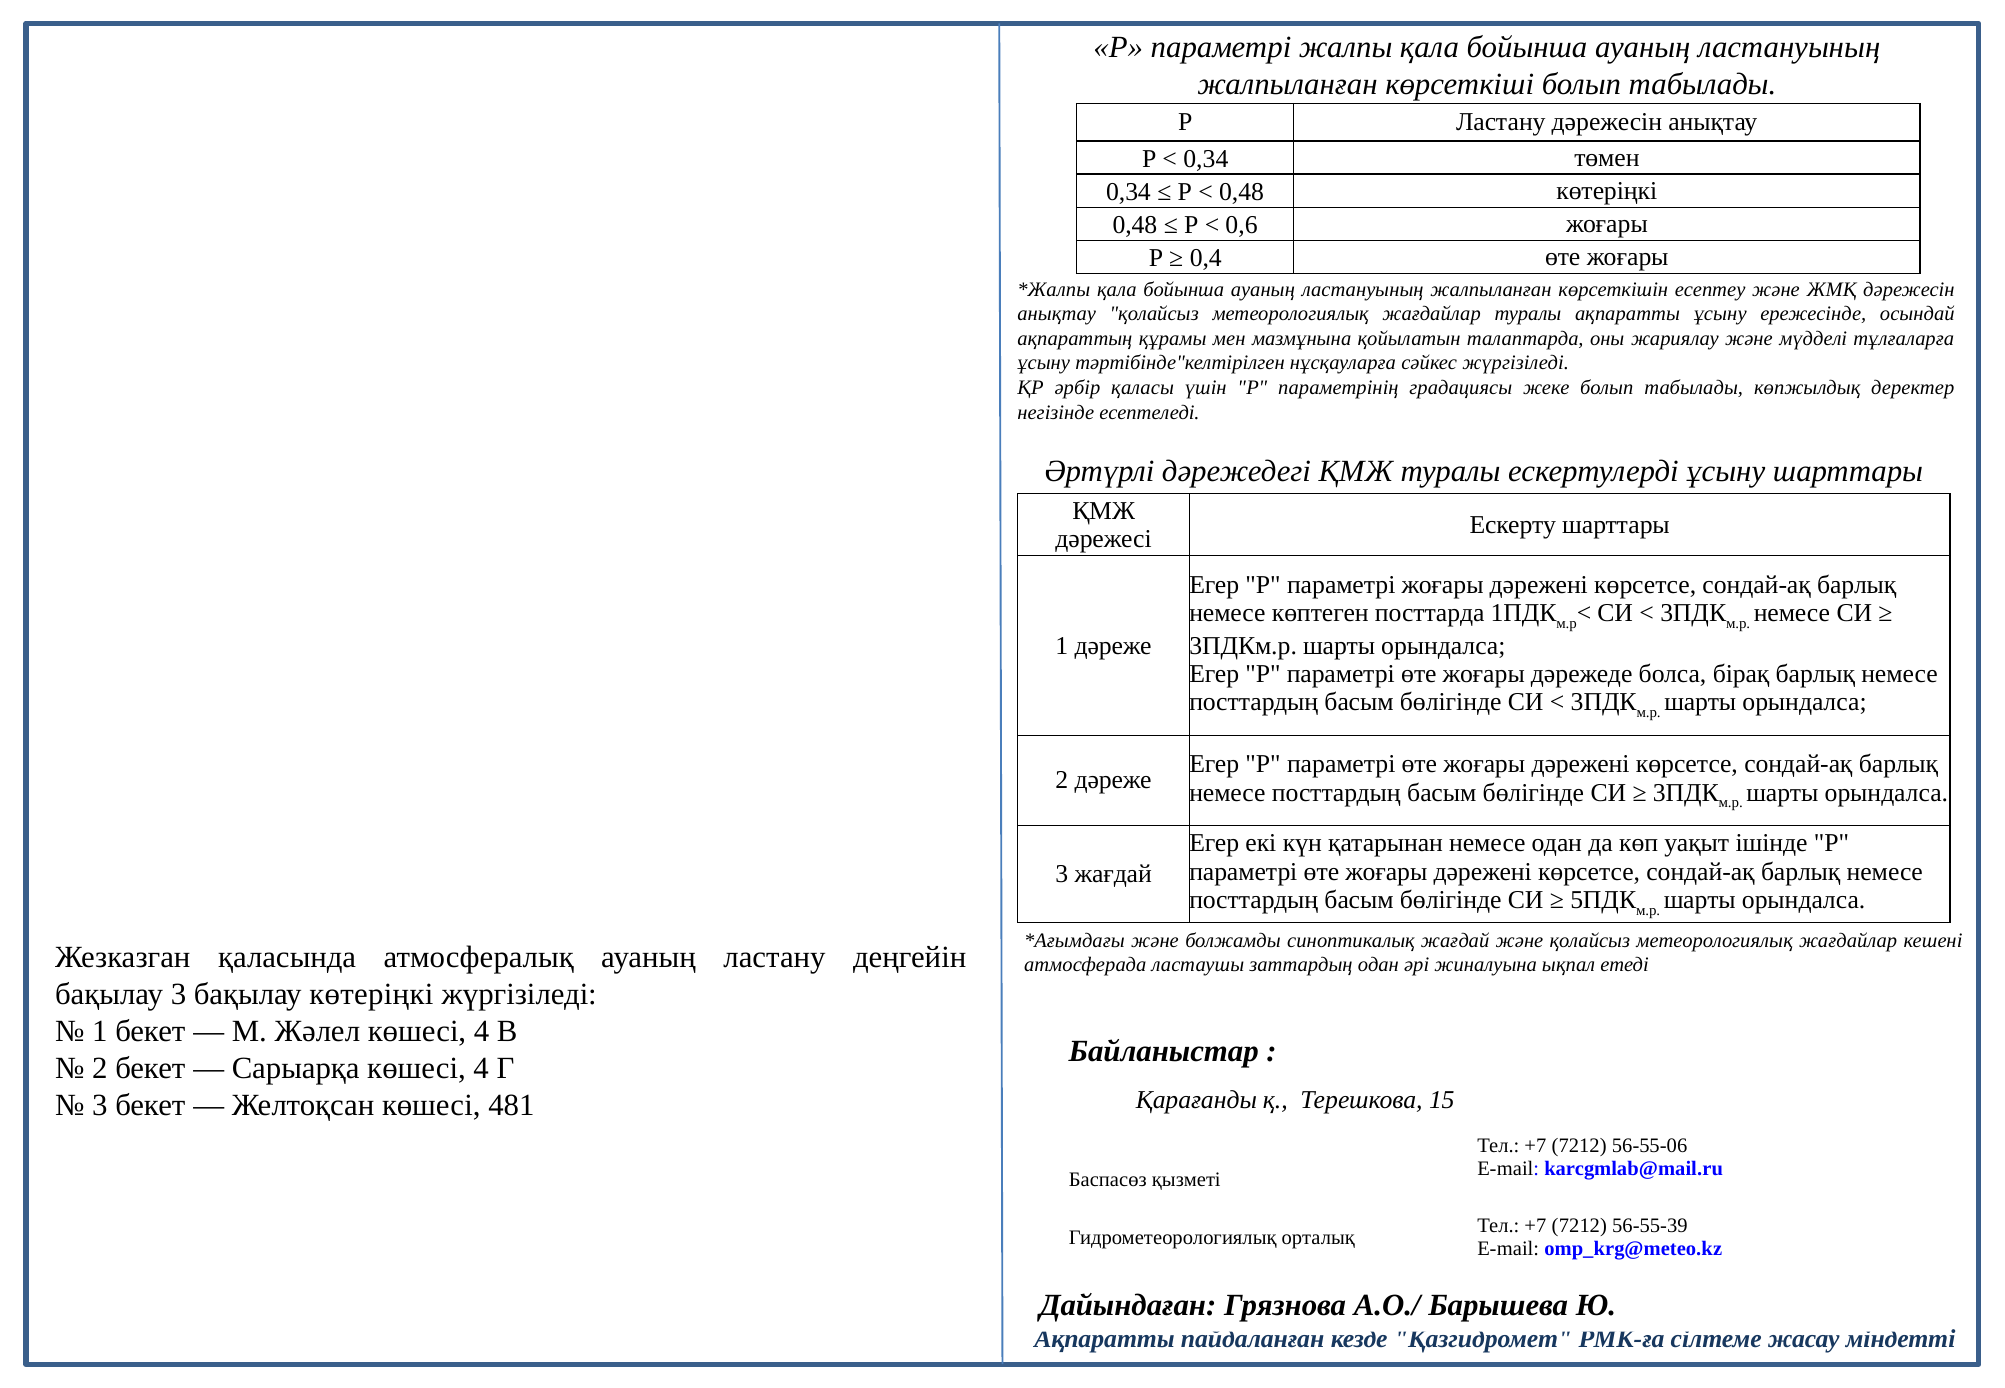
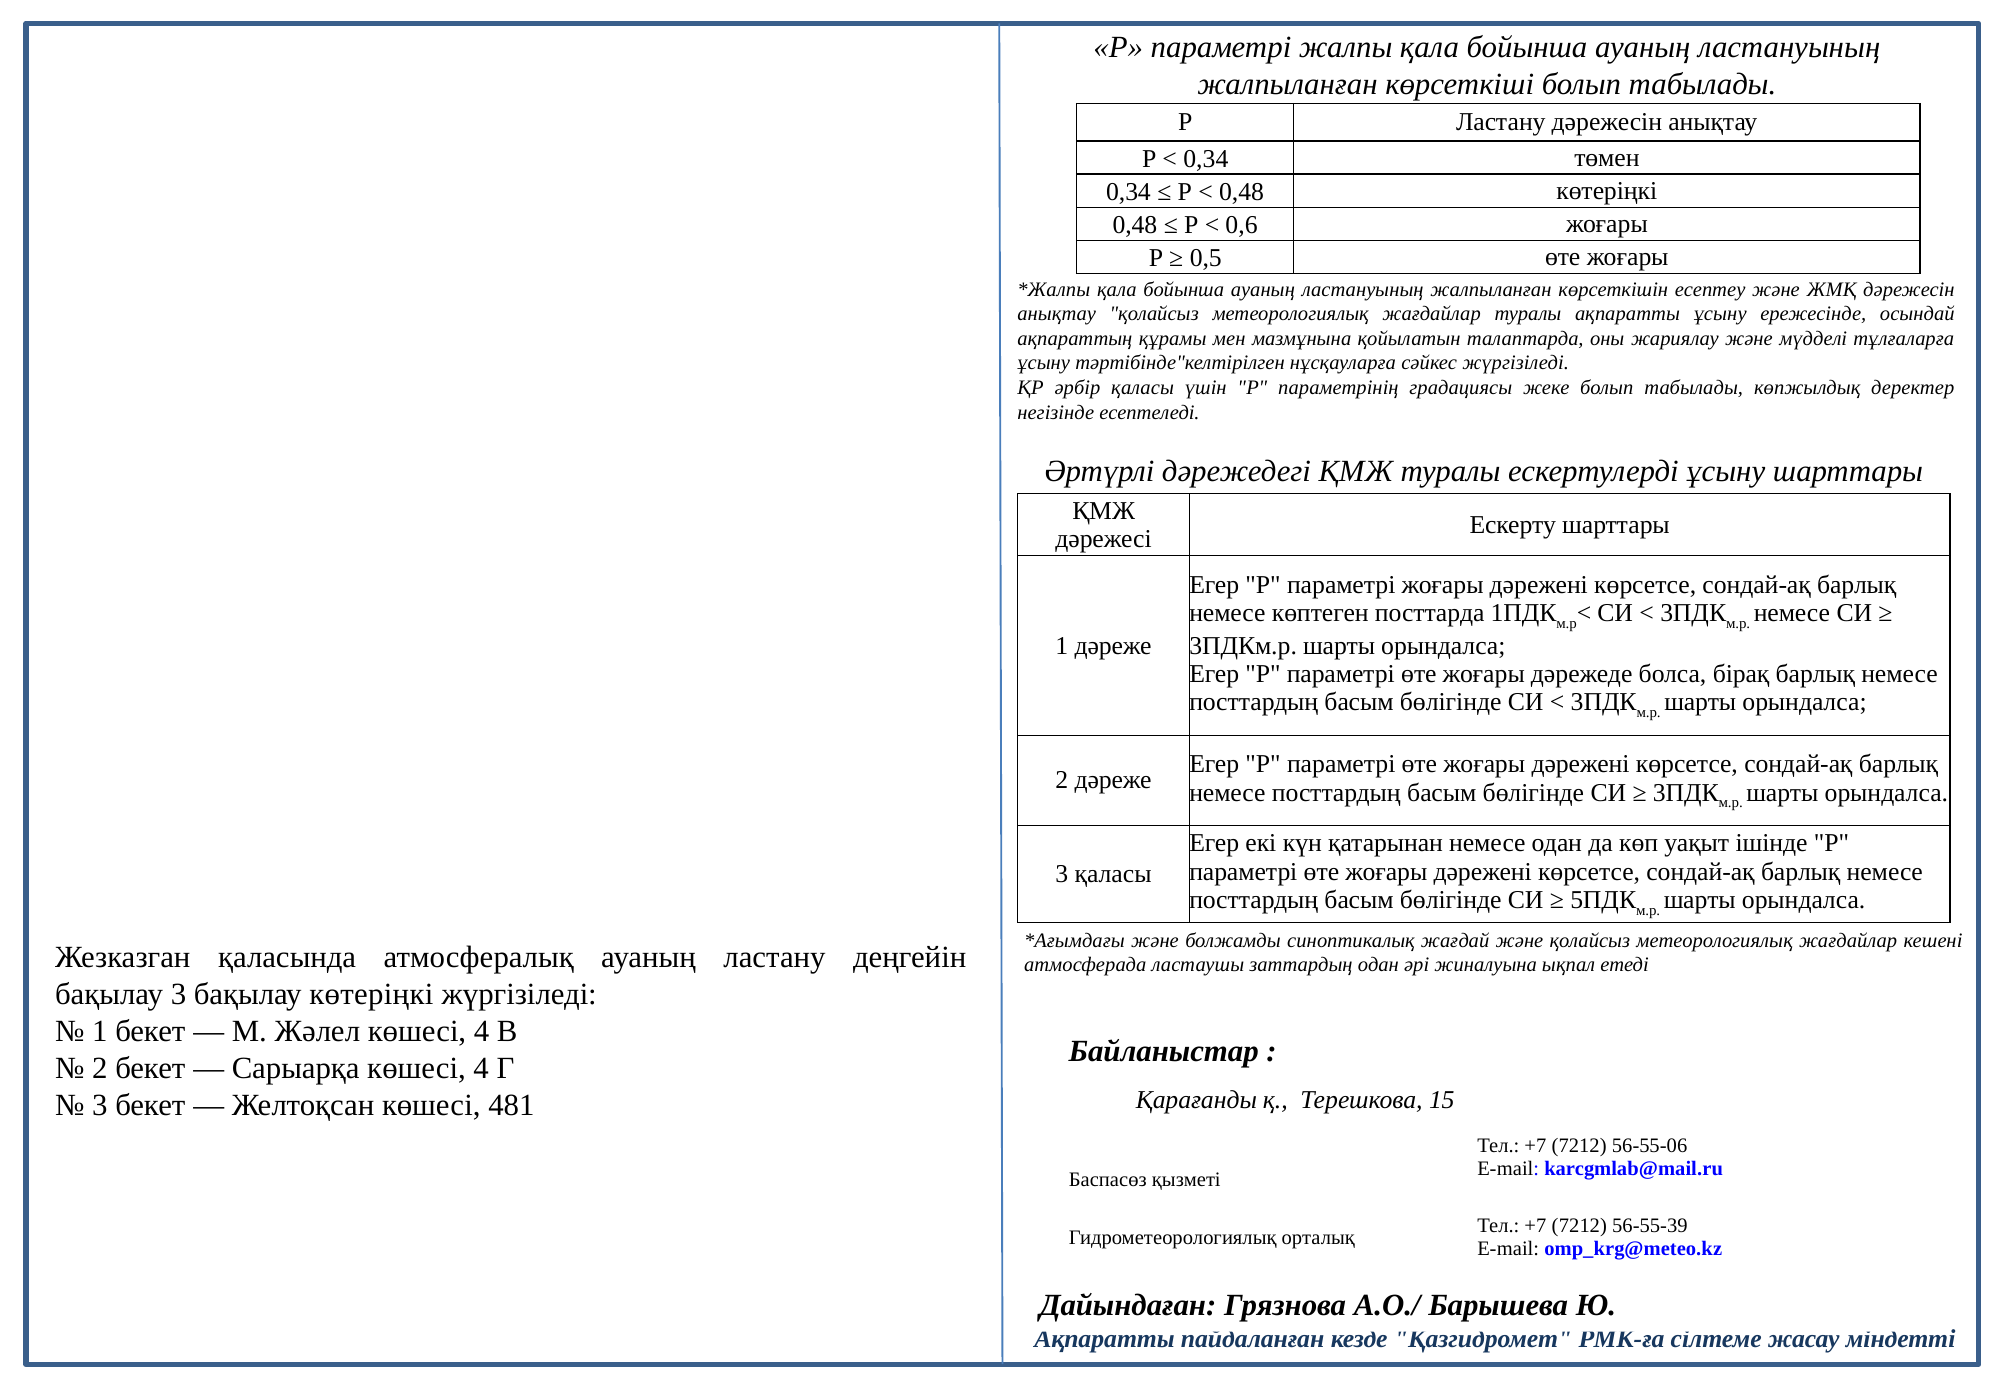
0,4: 0,4 -> 0,5 (1206, 258)
3 жағдай: жағдай -> қаласы (1113, 874)
